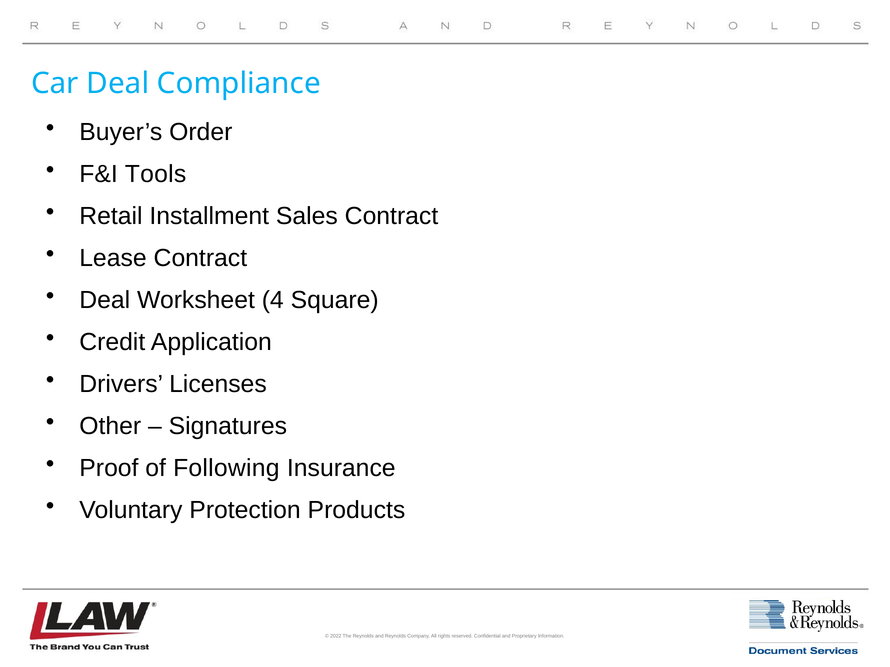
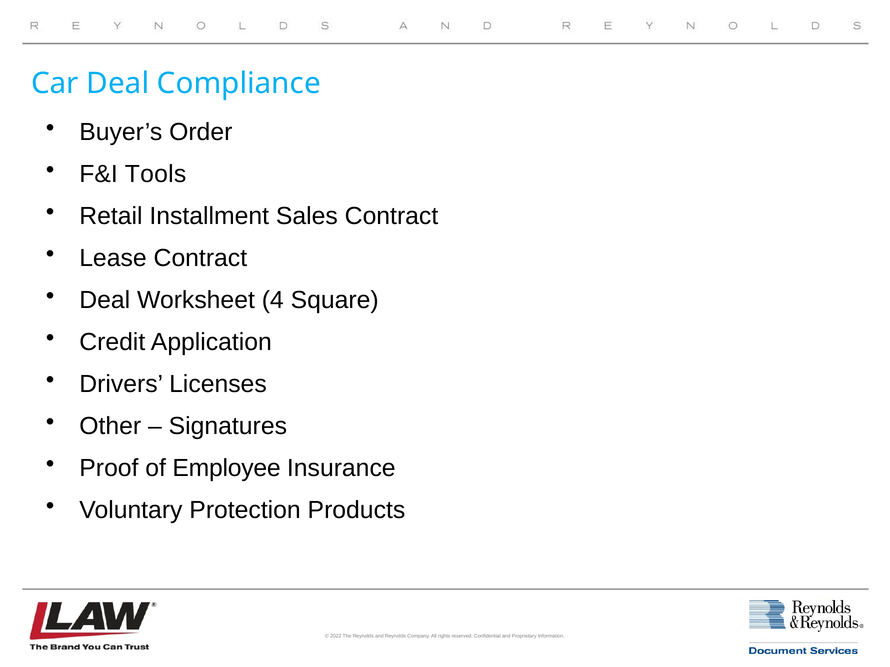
Following: Following -> Employee (227, 469)
